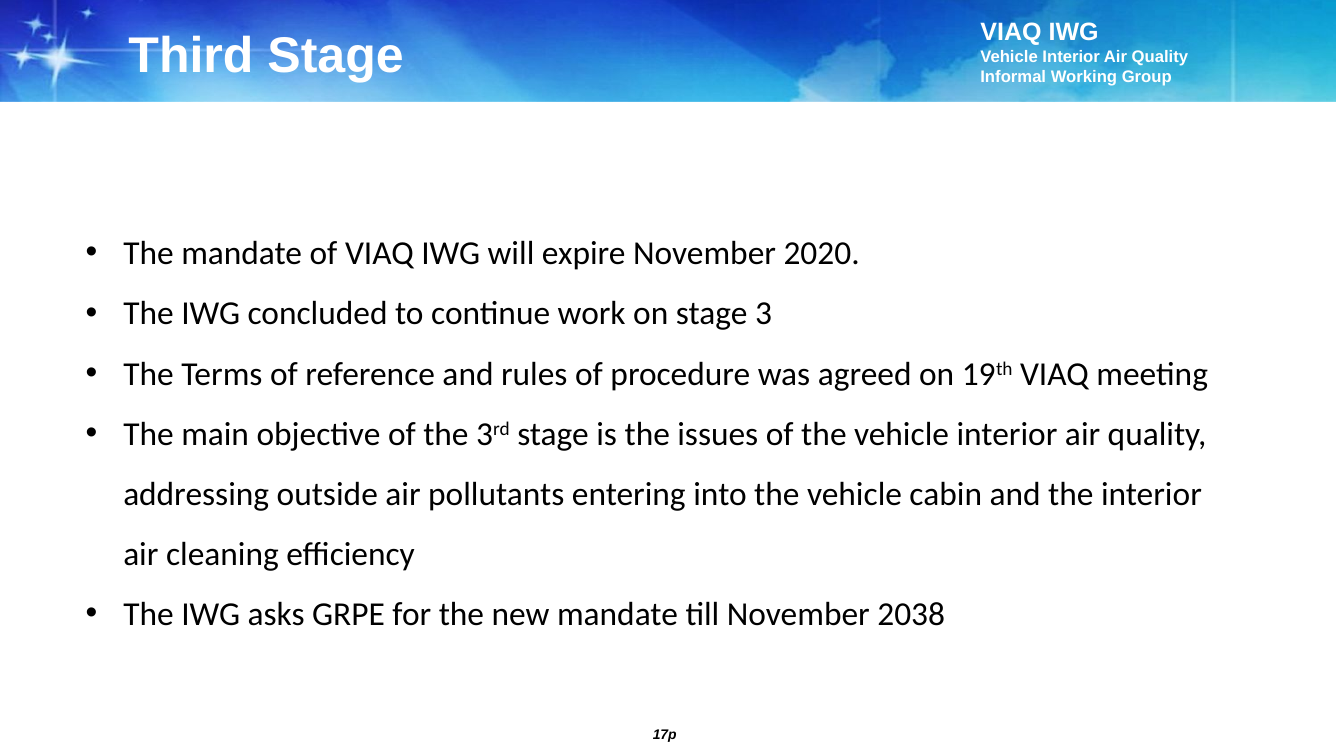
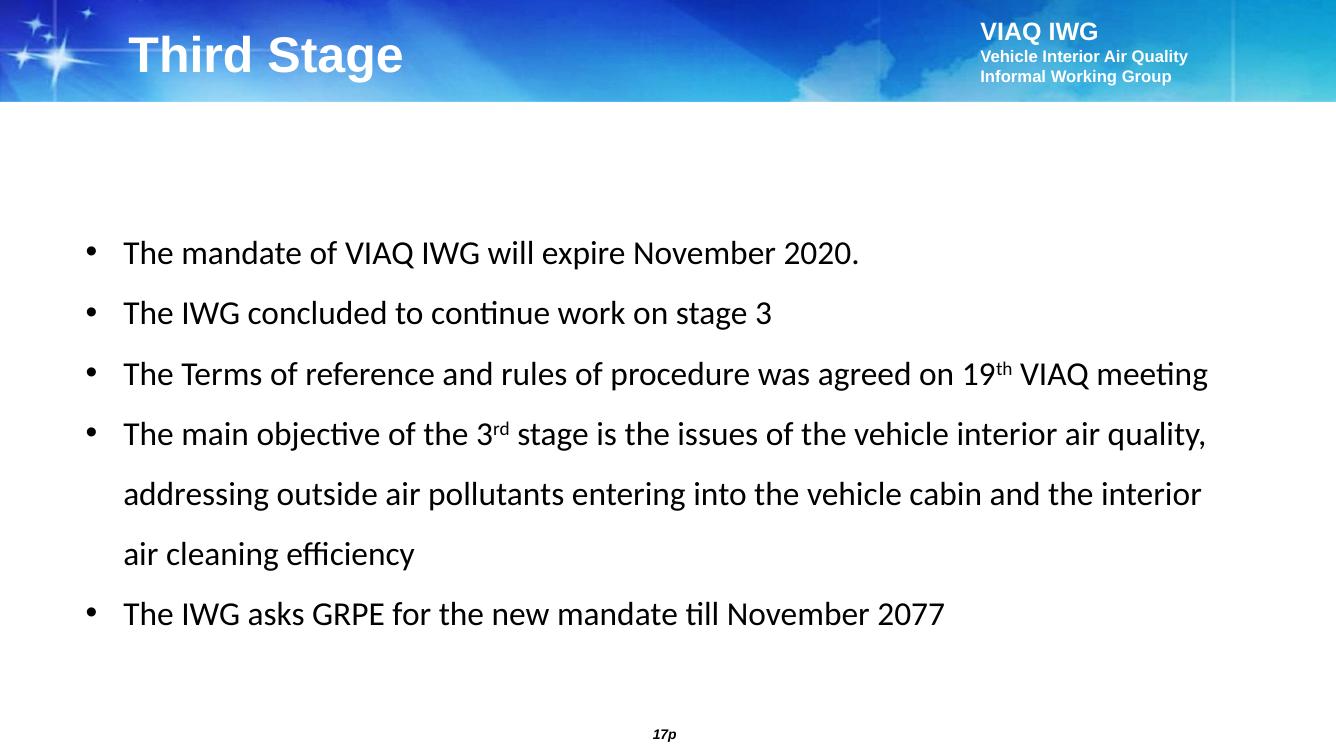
2038: 2038 -> 2077 (911, 614)
